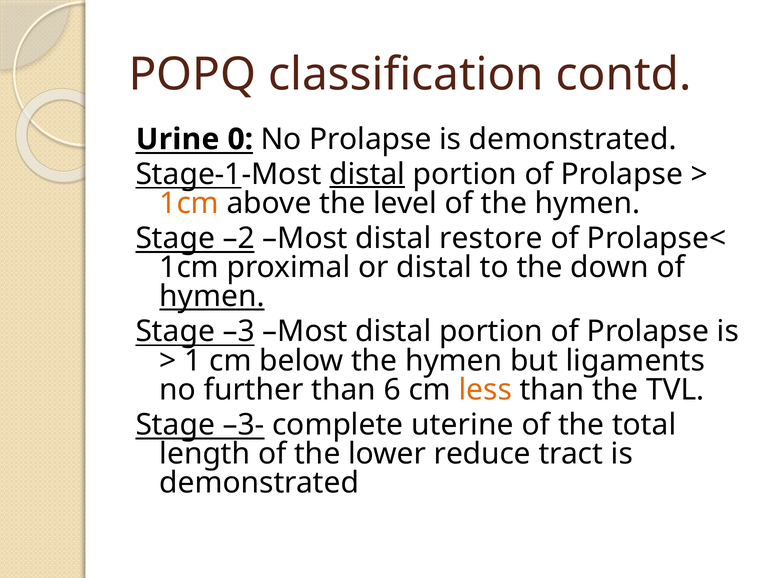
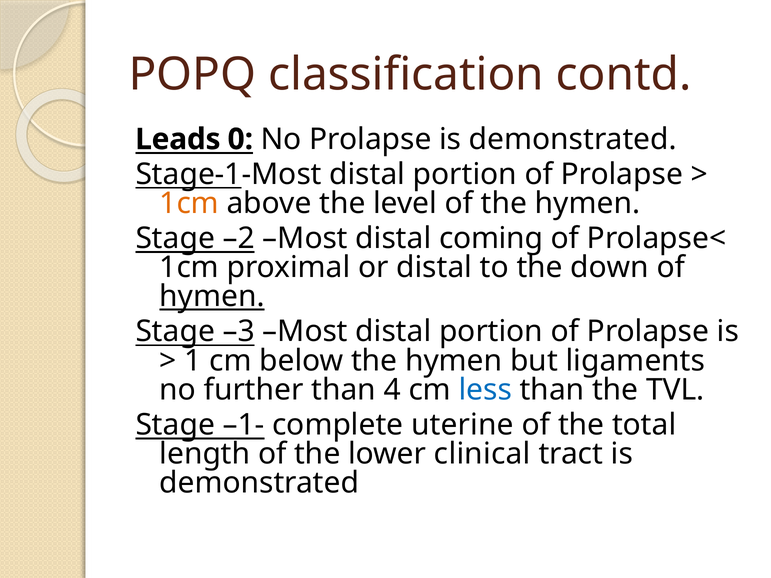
Urine: Urine -> Leads (178, 139)
distal underline: present -> none (367, 174)
restore: restore -> coming (491, 238)
6: 6 -> 4 (392, 390)
less colour: orange -> blue (485, 390)
–3-: –3- -> –1- (244, 425)
reduce: reduce -> clinical (482, 454)
